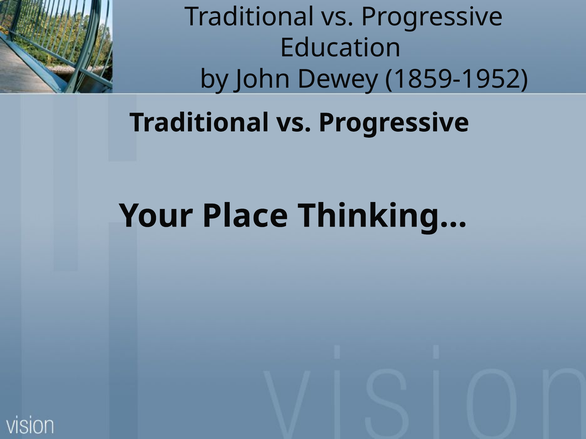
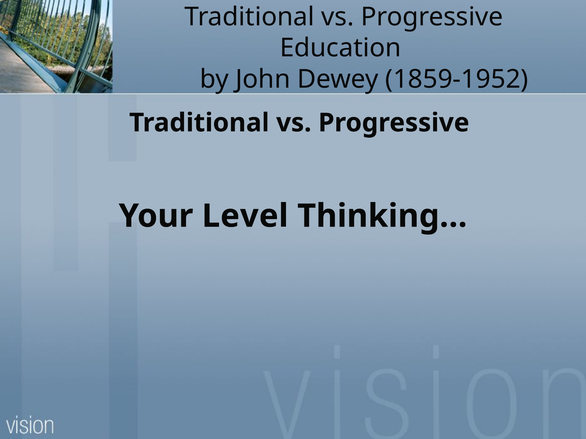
Place: Place -> Level (245, 216)
